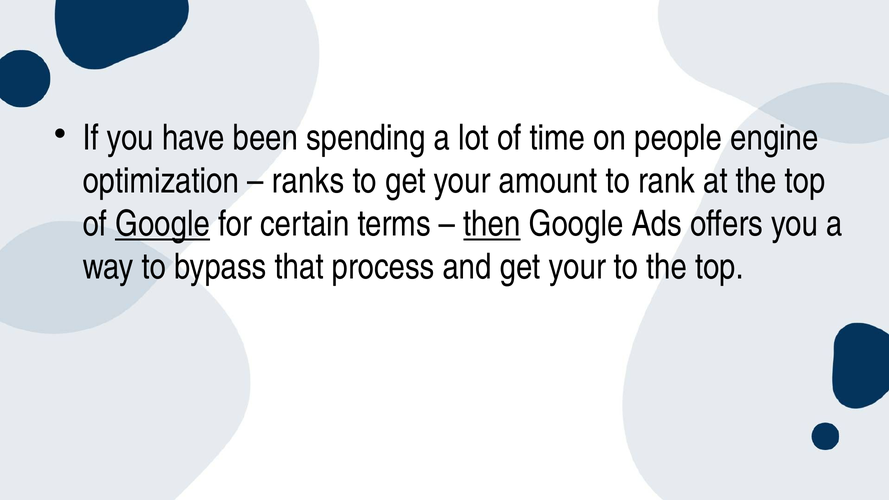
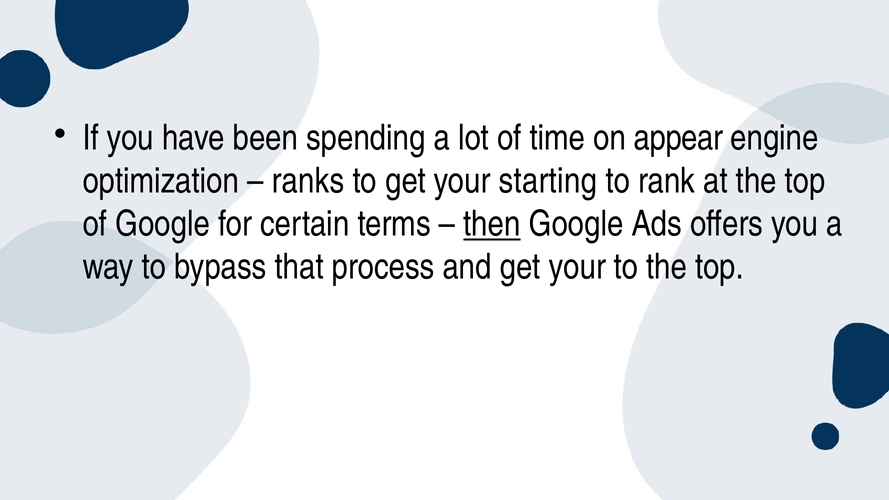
people: people -> appear (678, 138)
amount: amount -> starting (548, 181)
Google underline: present -> none (163, 224)
